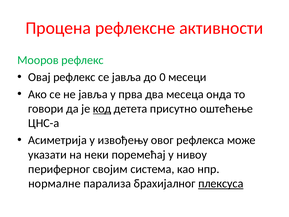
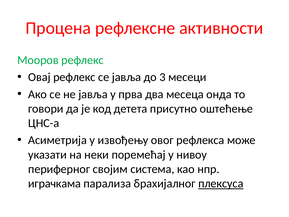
0: 0 -> 3 (162, 77)
код underline: present -> none (102, 109)
нормалне: нормалне -> играчкама (55, 183)
